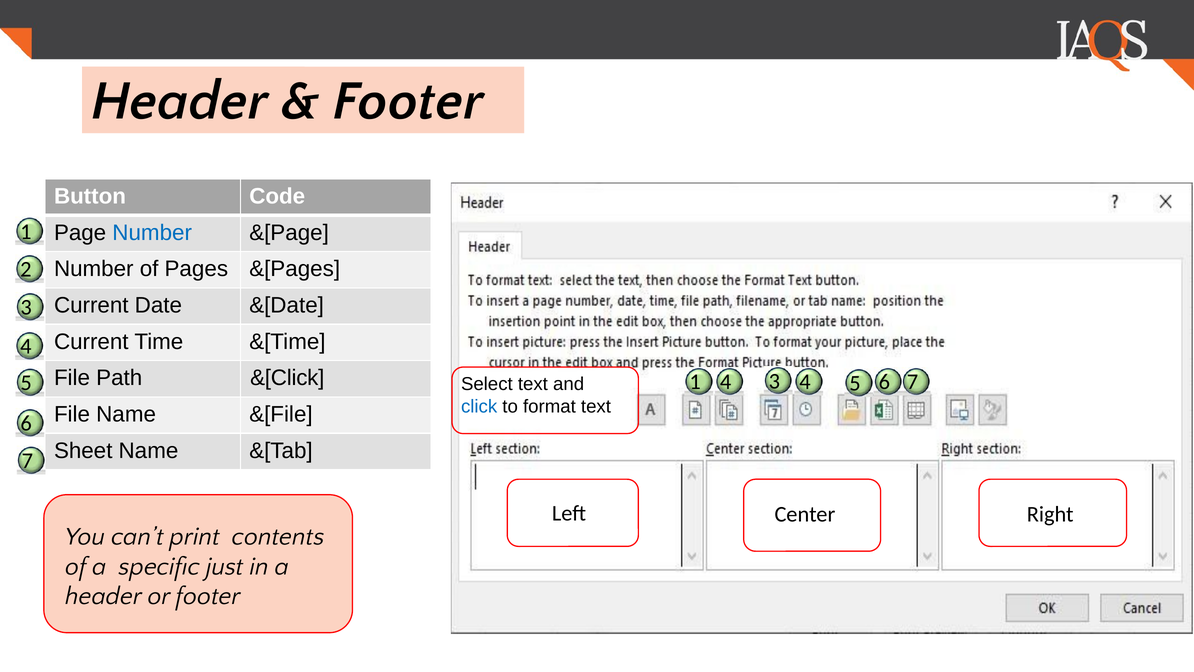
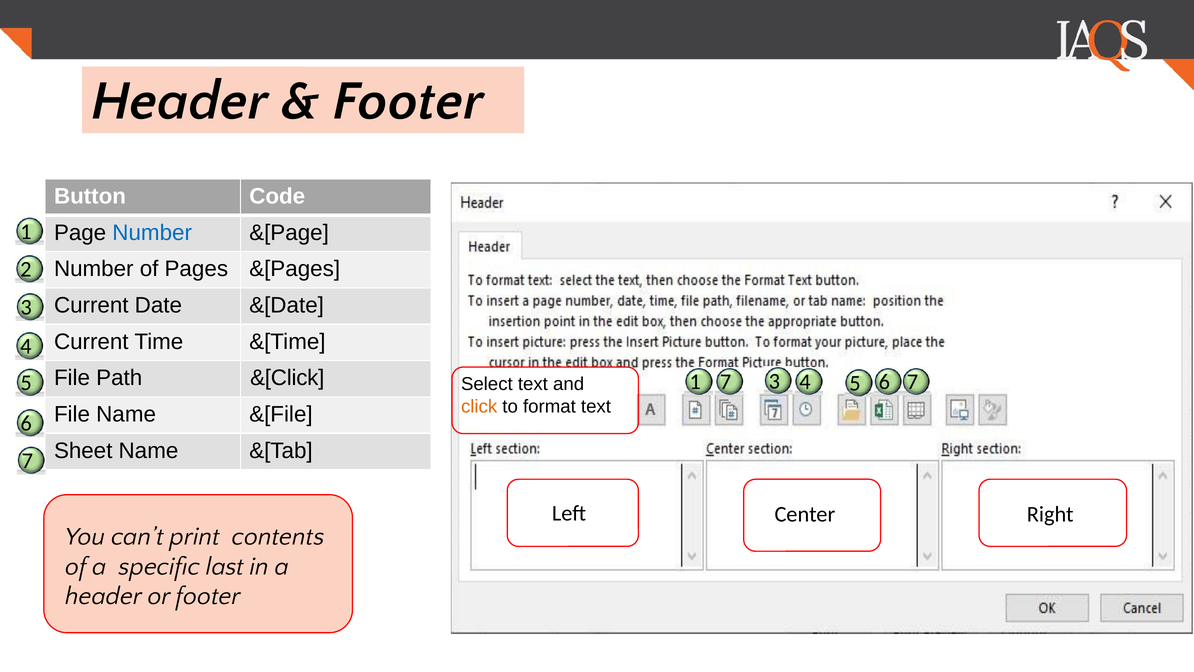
1 4: 4 -> 7 (726, 382)
click colour: blue -> orange (479, 406)
just: just -> last (225, 566)
